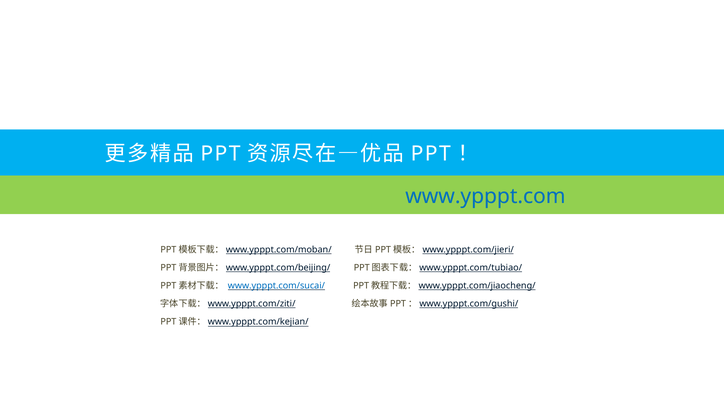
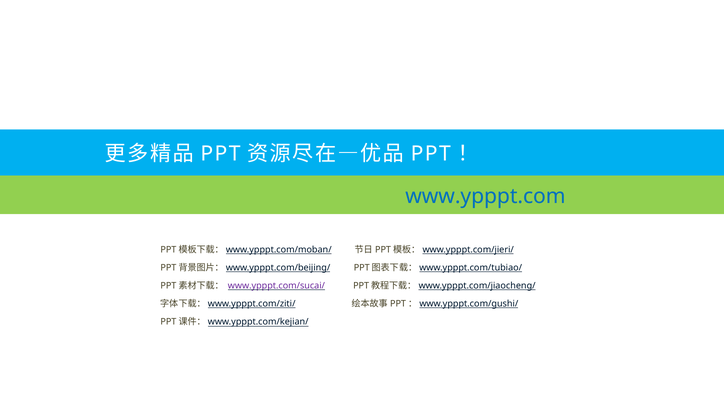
www.ypppt.com/sucai/ colour: blue -> purple (276, 286)
